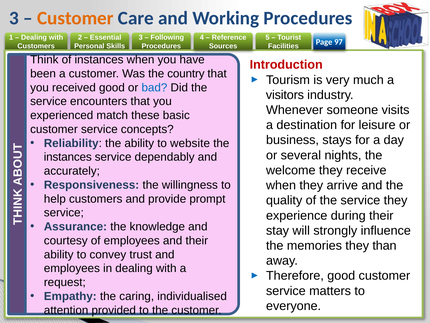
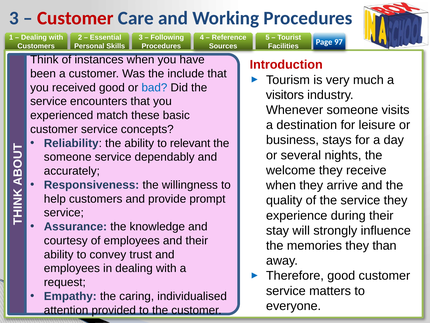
Customer colour: orange -> red (75, 18)
country: country -> include (186, 73)
website: website -> relevant (190, 143)
instances: instances -> someone (68, 157)
